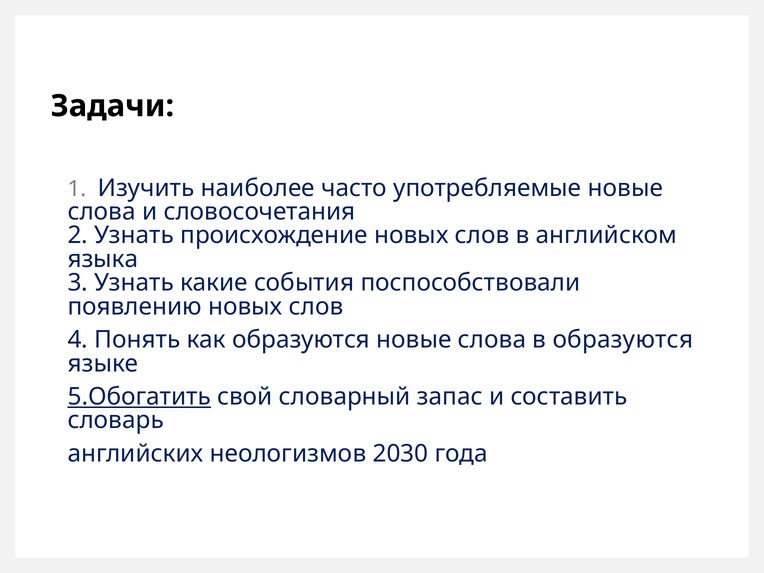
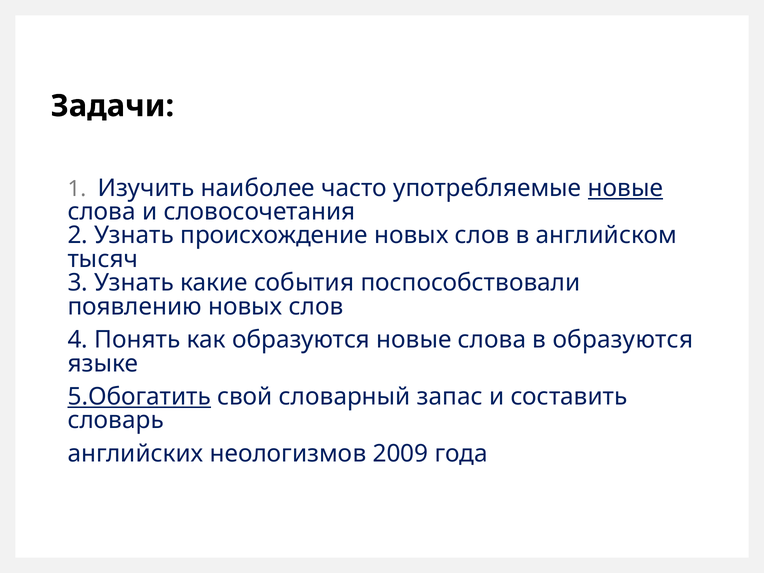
новые underline: none -> present (625, 188)
языка: языка -> тысяч (103, 259)
2030: 2030 -> 2009 (401, 454)
